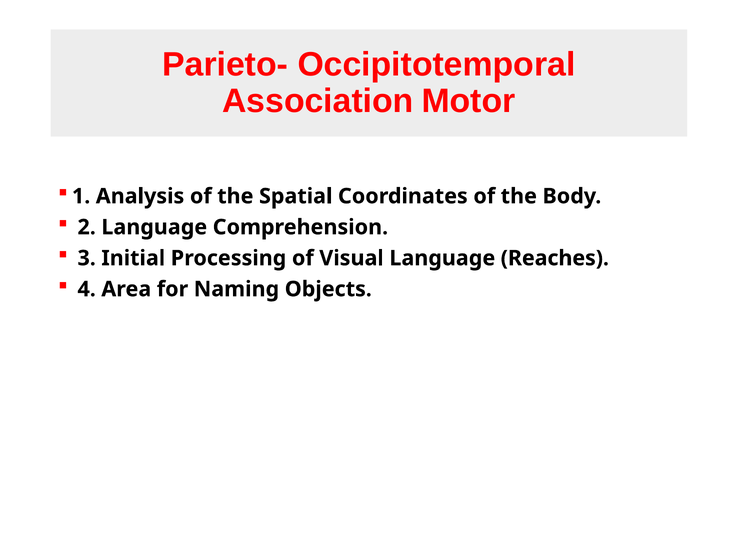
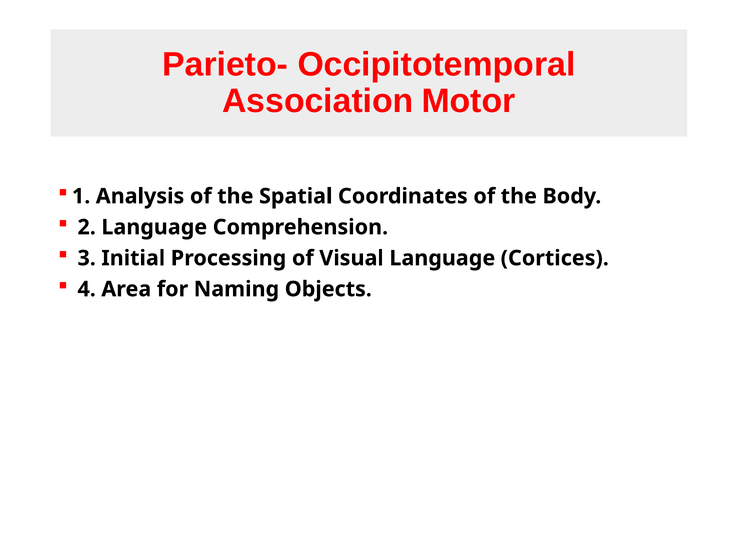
Reaches: Reaches -> Cortices (555, 258)
